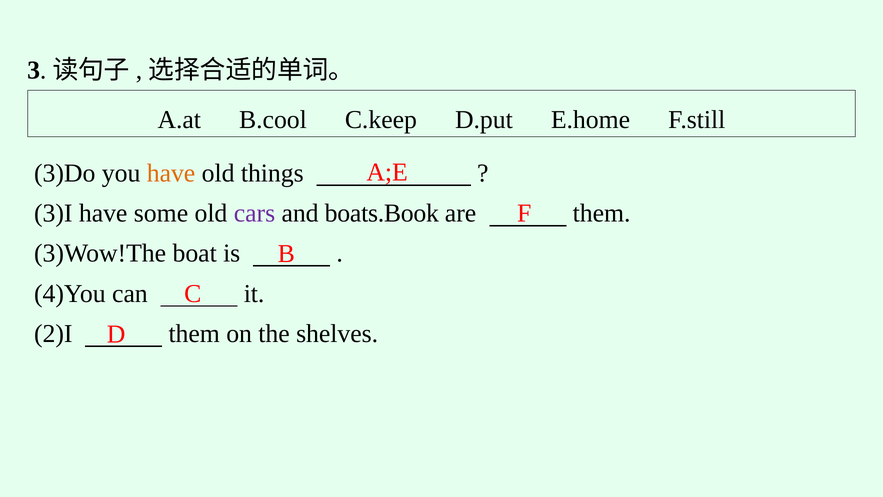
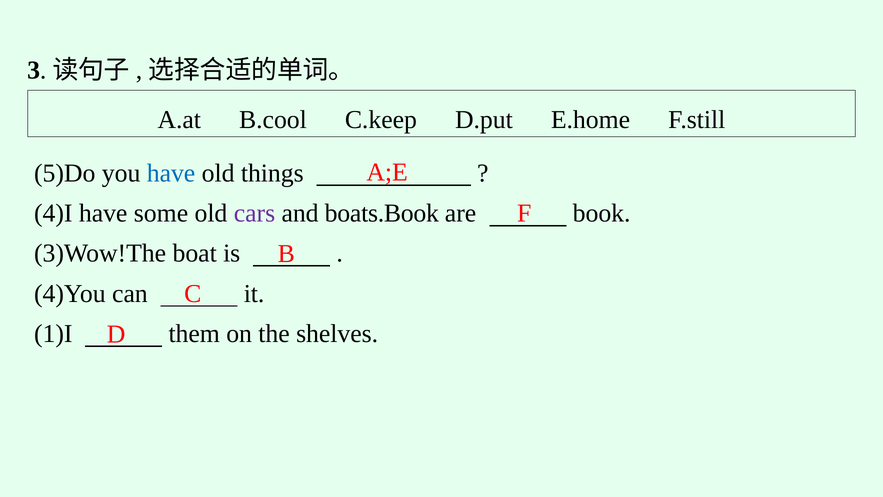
3)Do: 3)Do -> 5)Do (65, 173)
have colour: orange -> blue (171, 173)
3)I: 3)I -> 4)I (53, 213)
are them: them -> book (602, 213)
2)I: 2)I -> 1)I (53, 334)
